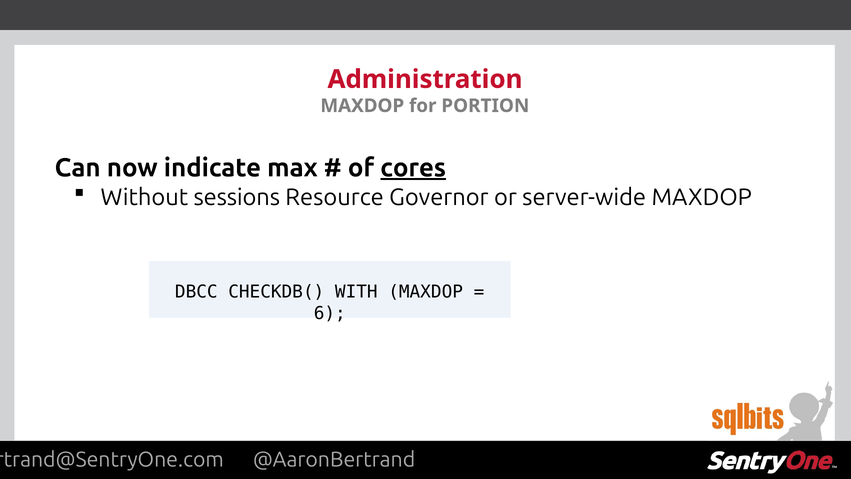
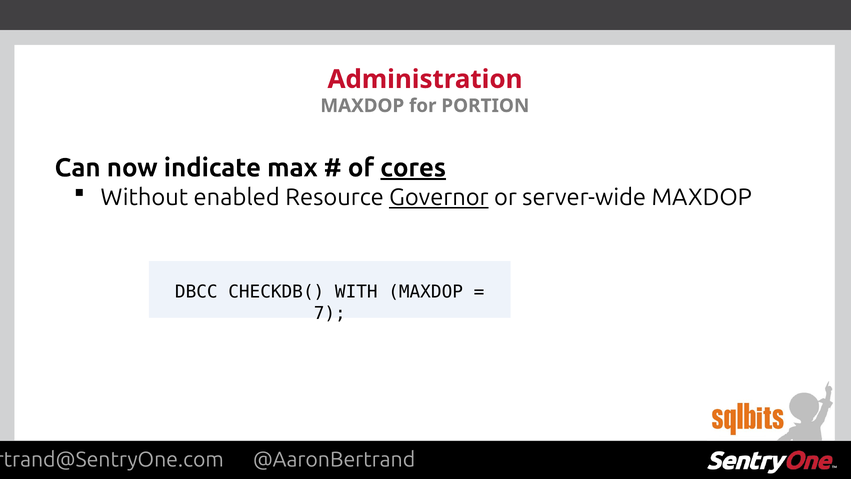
sessions: sessions -> enabled (237, 197)
Governor underline: none -> present (439, 197)
6: 6 -> 7 (330, 313)
